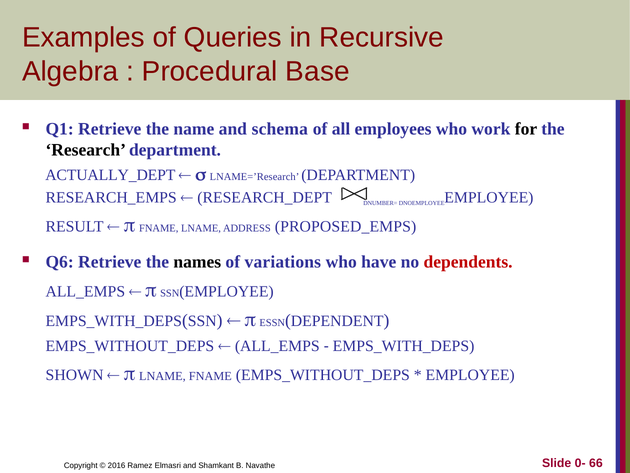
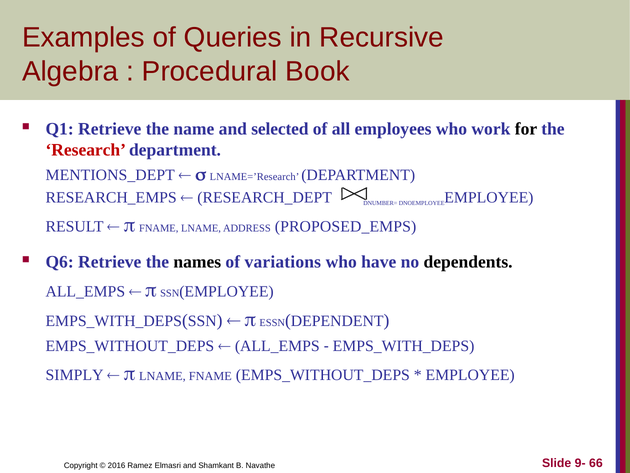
Base: Base -> Book (318, 71)
schema: schema -> selected (280, 129)
Research colour: black -> red (86, 150)
ACTUALLY_DEPT: ACTUALLY_DEPT -> MENTIONS_DEPT (110, 175)
dependents colour: red -> black (468, 262)
SHOWN: SHOWN -> SIMPLY (75, 374)
0-: 0- -> 9- (580, 463)
